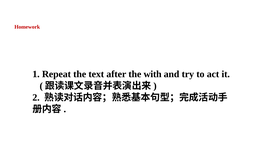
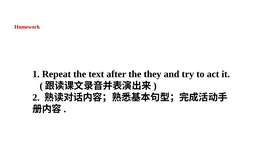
with: with -> they (153, 74)
